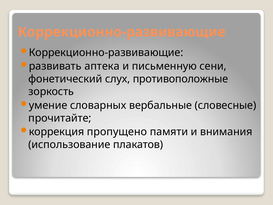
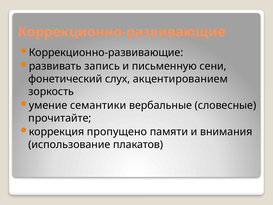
аптека: аптека -> запись (102, 66)
противоположные: противоположные -> акцентированием (180, 79)
словарных: словарных -> семантики (98, 105)
